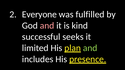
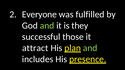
and colour: pink -> light green (47, 26)
kind: kind -> they (80, 26)
seeks: seeks -> those (73, 37)
limited: limited -> attract (35, 48)
